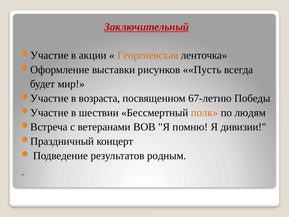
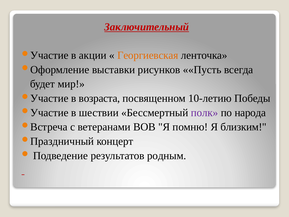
67-летию: 67-летию -> 10-летию (210, 98)
полк colour: orange -> purple (205, 112)
людям: людям -> народа (250, 112)
дивизии: дивизии -> близким (244, 127)
